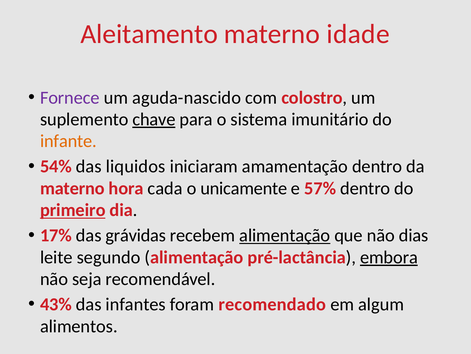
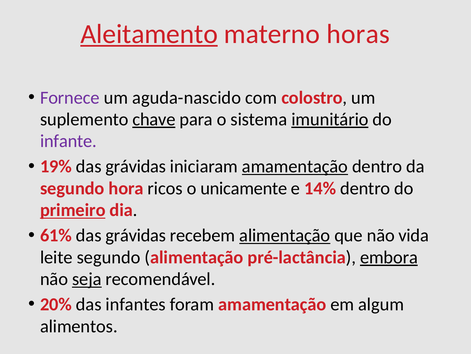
Aleitamento underline: none -> present (149, 34)
idade: idade -> horas (358, 34)
imunitário underline: none -> present (330, 119)
infante colour: orange -> purple (68, 141)
54%: 54% -> 19% (56, 166)
liquidos: liquidos -> grávidas (136, 166)
amamentação underline: none -> present (295, 166)
materno: materno -> segundo (72, 188)
cada: cada -> ricos (165, 188)
57%: 57% -> 14% (320, 188)
17%: 17% -> 61% (56, 235)
dias: dias -> vida (414, 235)
seja underline: none -> present (87, 279)
43%: 43% -> 20% (56, 304)
foram recomendado: recomendado -> amamentação (272, 304)
